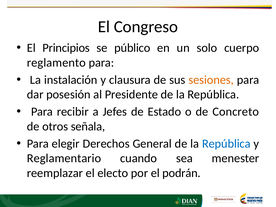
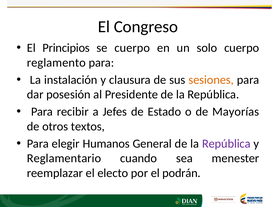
se público: público -> cuerpo (132, 48)
Concreto: Concreto -> Mayorías (236, 112)
señala: señala -> textos (88, 126)
Derechos: Derechos -> Humanos (106, 144)
República colour: blue -> purple (226, 144)
